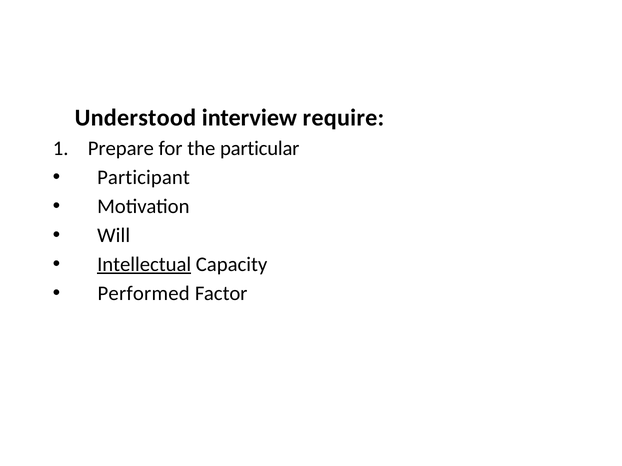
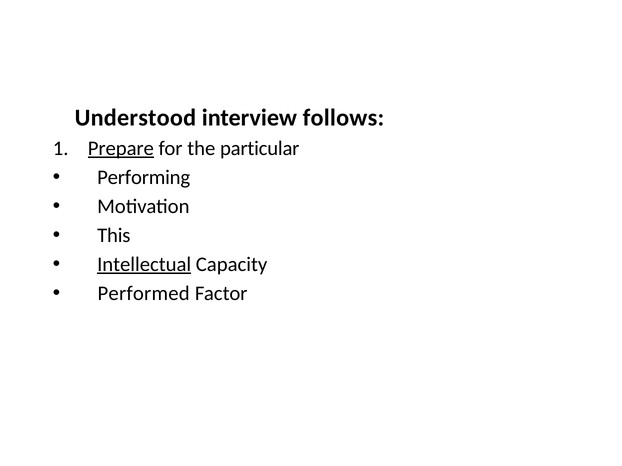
require: require -> follows (343, 118)
Prepare underline: none -> present (121, 149)
Participant: Participant -> Performing (144, 178)
Will: Will -> This (114, 236)
